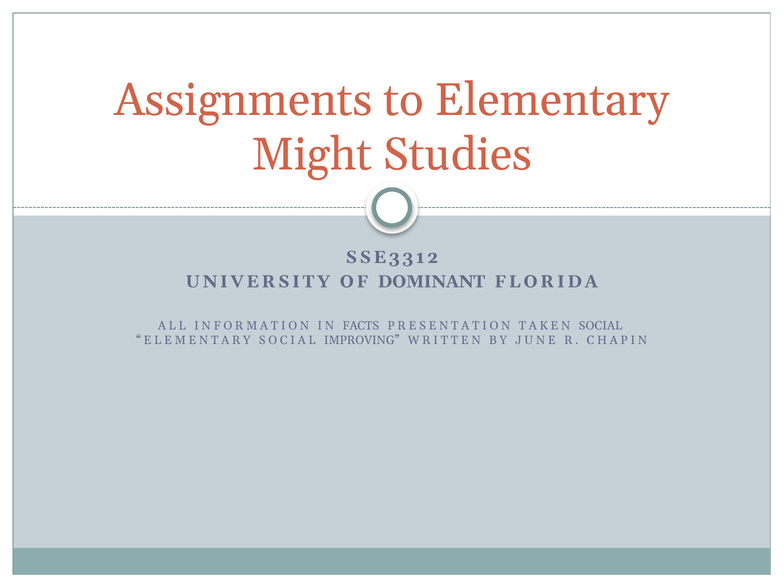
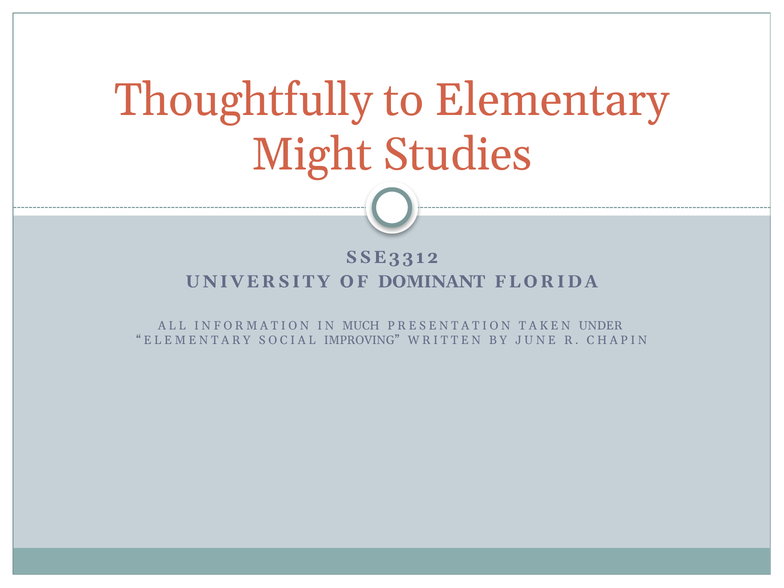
Assignments: Assignments -> Thoughtfully (244, 100)
FACTS: FACTS -> MUCH (361, 326)
TAKEN SOCIAL: SOCIAL -> UNDER (601, 326)
